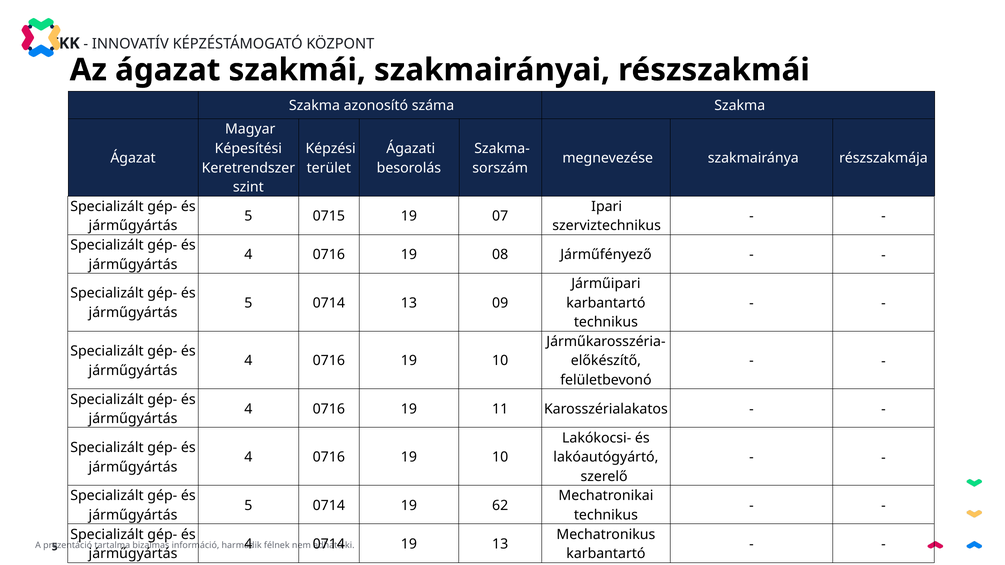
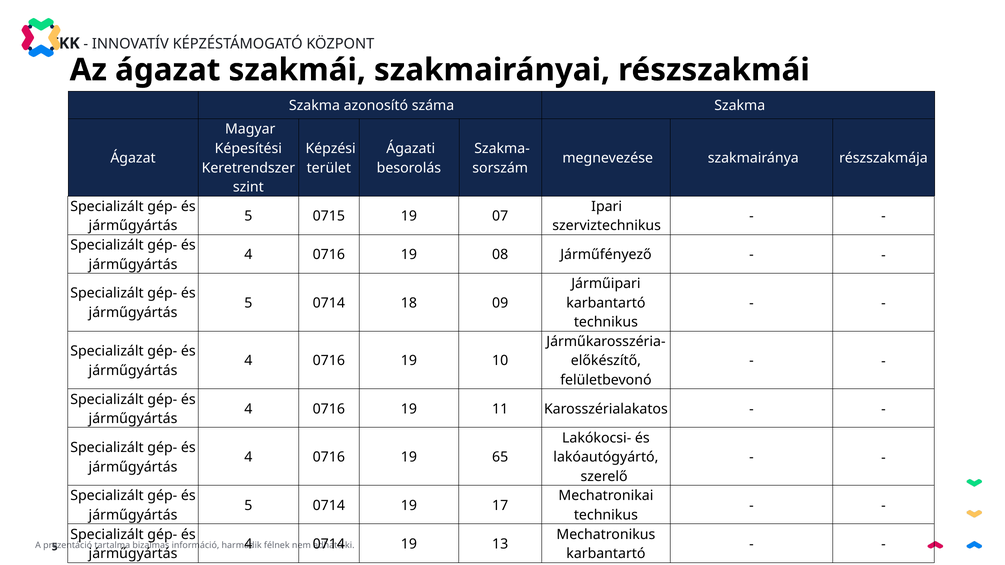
0714 13: 13 -> 18 (409, 303)
10: 10 -> 65 (500, 457)
62: 62 -> 17 (500, 506)
